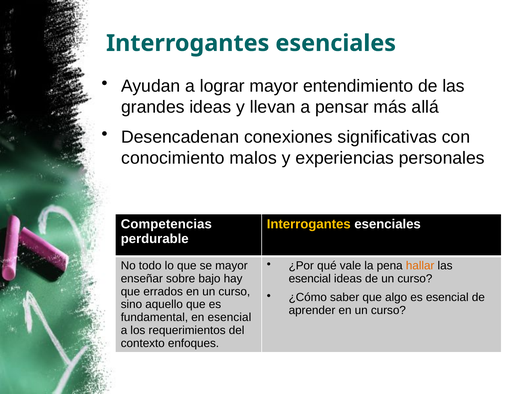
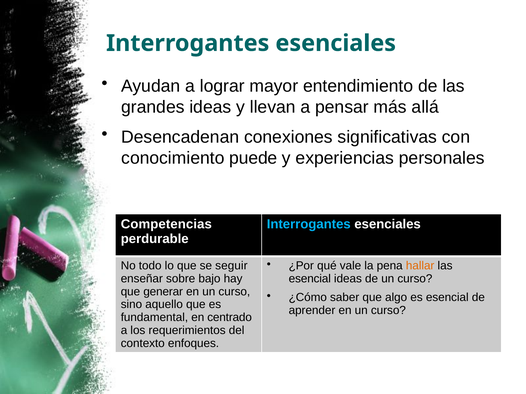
malos: malos -> puede (253, 158)
Interrogantes colour: yellow -> light blue (309, 224)
se mayor: mayor -> seguir (231, 266)
errados: errados -> generar (163, 292)
en esencial: esencial -> centrado (230, 318)
